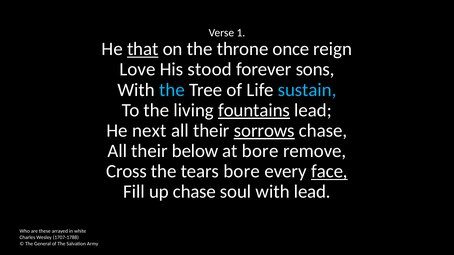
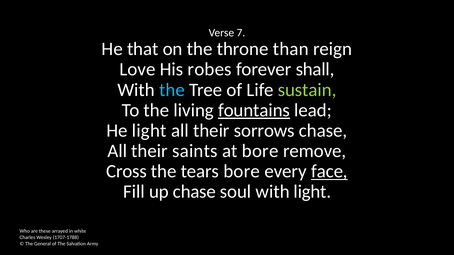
1: 1 -> 7 (241, 33)
that underline: present -> none (143, 49)
once: once -> than (291, 49)
stood: stood -> robes (210, 70)
sons: sons -> shall (315, 70)
sustain colour: light blue -> light green (307, 90)
He next: next -> light (149, 131)
sorrows underline: present -> none (264, 131)
below: below -> saints (195, 151)
with lead: lead -> light (312, 192)
